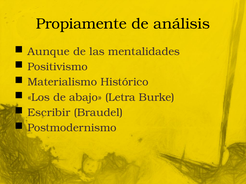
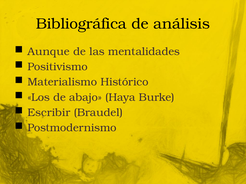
Propiamente: Propiamente -> Bibliográfica (81, 24)
Letra: Letra -> Haya (120, 98)
